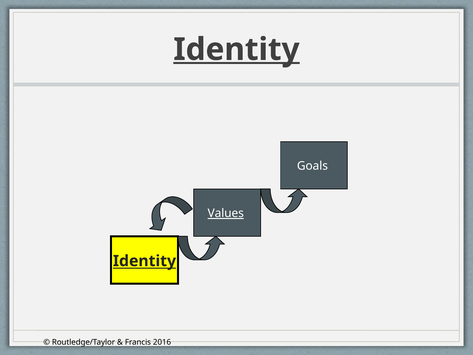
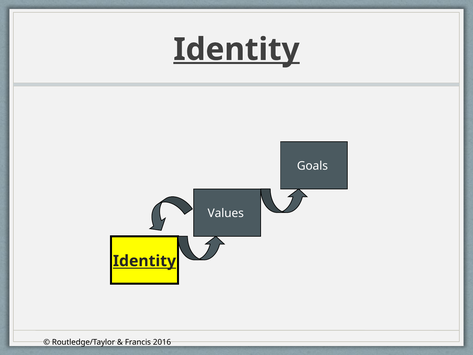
Values underline: present -> none (226, 213)
